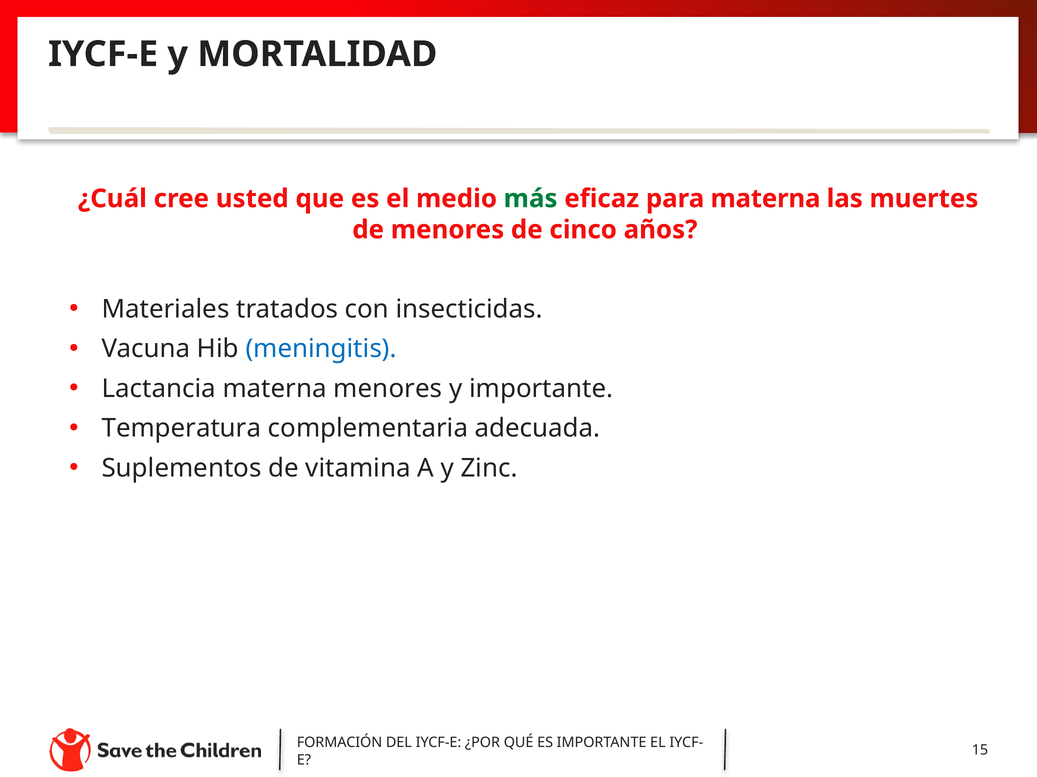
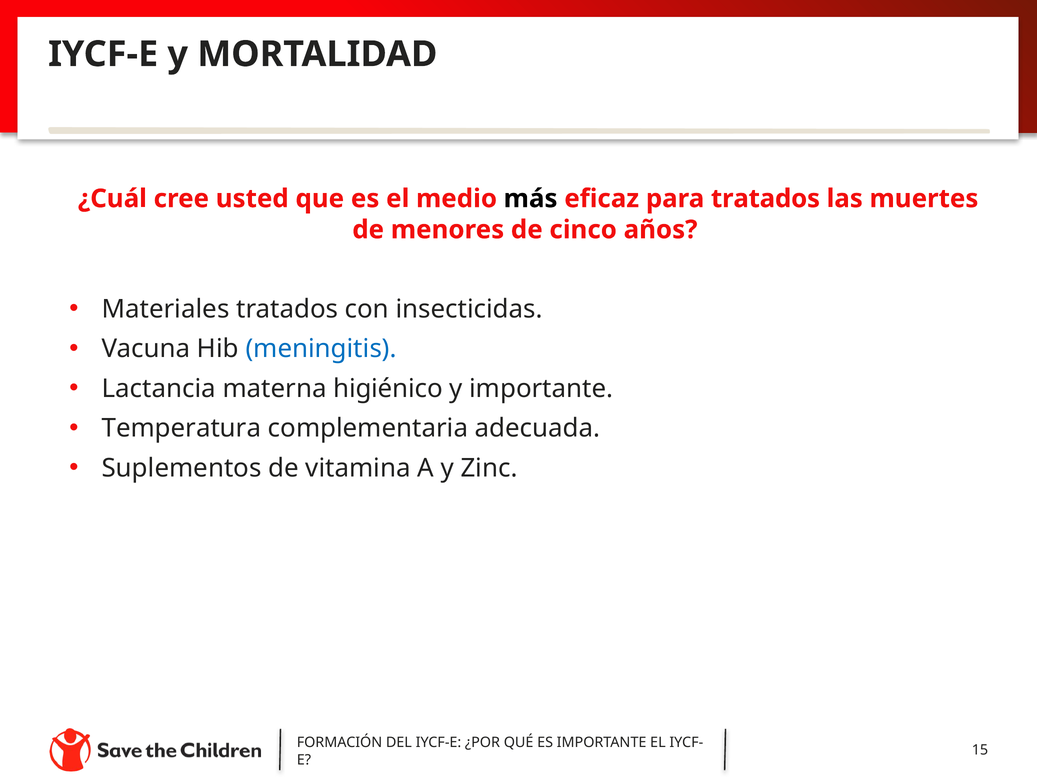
más colour: green -> black (531, 199)
para materna: materna -> tratados (765, 199)
materna menores: menores -> higiénico (388, 389)
